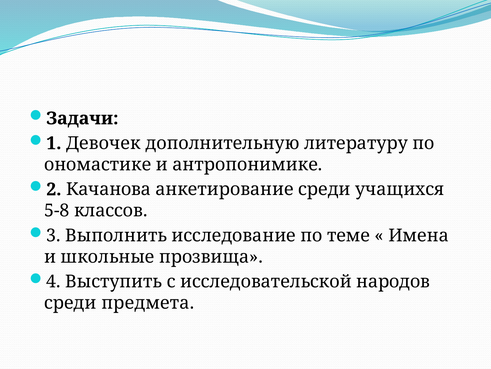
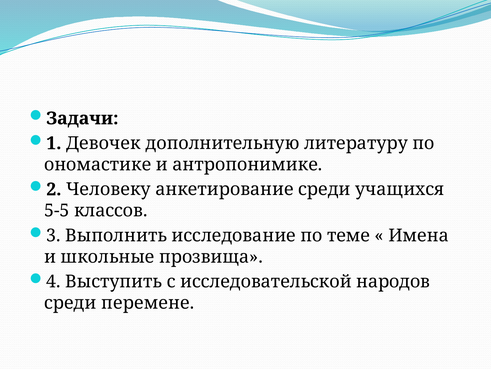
Качанова: Качанова -> Человеку (108, 189)
5-8: 5-8 -> 5-5 (57, 210)
предмета: предмета -> перемене (148, 302)
